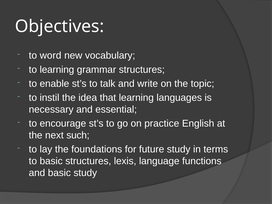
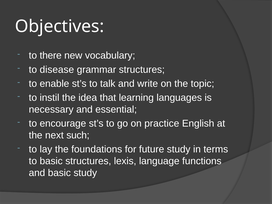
word: word -> there (51, 56)
to learning: learning -> disease (57, 70)
